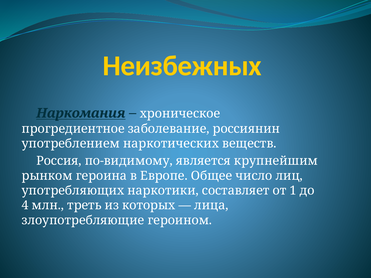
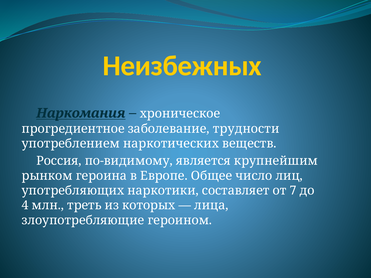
россиянин: россиянин -> трудности (246, 129)
1: 1 -> 7 (293, 191)
